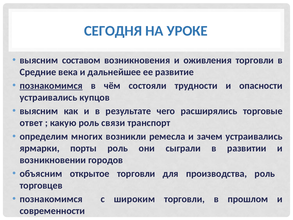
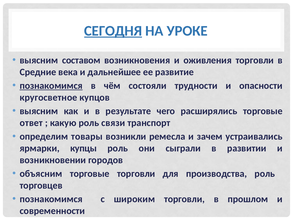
СЕГОДНЯ underline: none -> present (113, 31)
устраивались: устраивались -> кругосветное (48, 97)
многих: многих -> товары (87, 136)
порты: порты -> купцы (84, 148)
объясним открытое: открытое -> торговые (90, 173)
